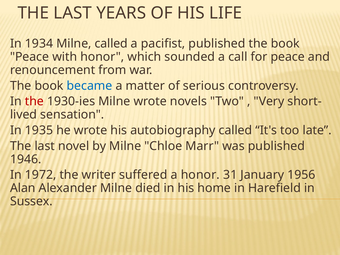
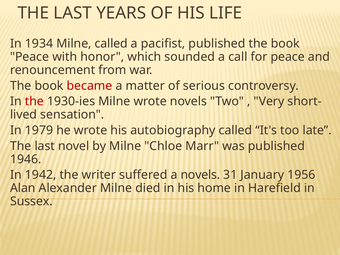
became colour: blue -> red (90, 86)
1935: 1935 -> 1979 (39, 130)
1972: 1972 -> 1942 (41, 175)
a honor: honor -> novels (200, 175)
